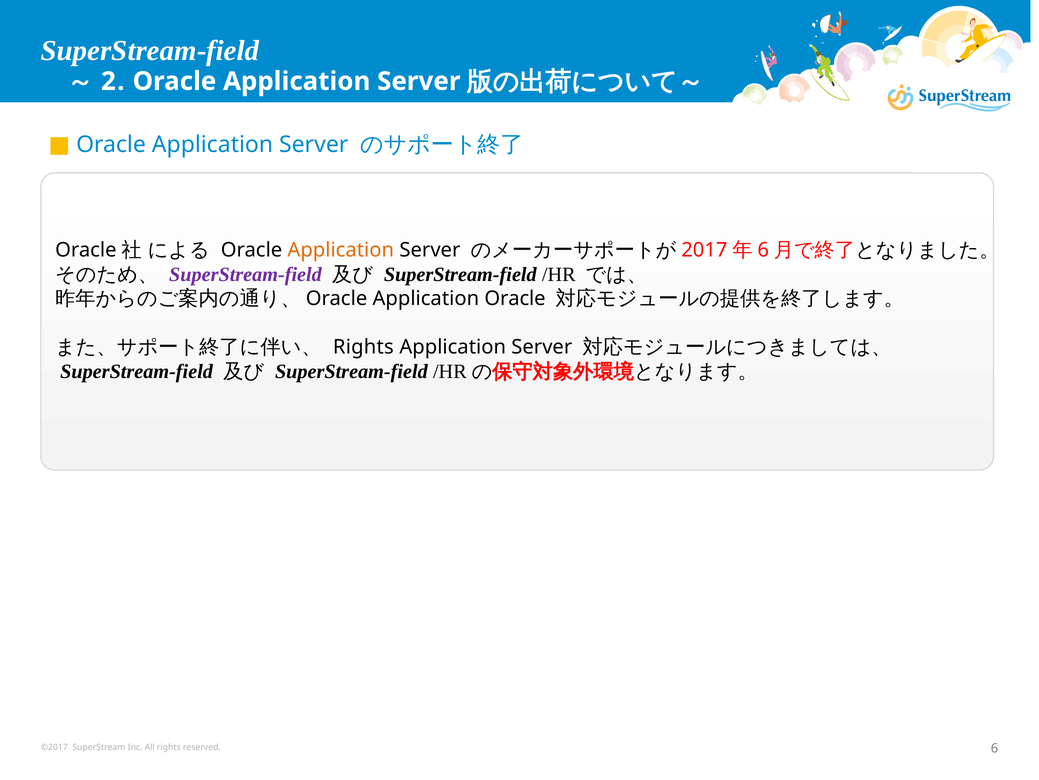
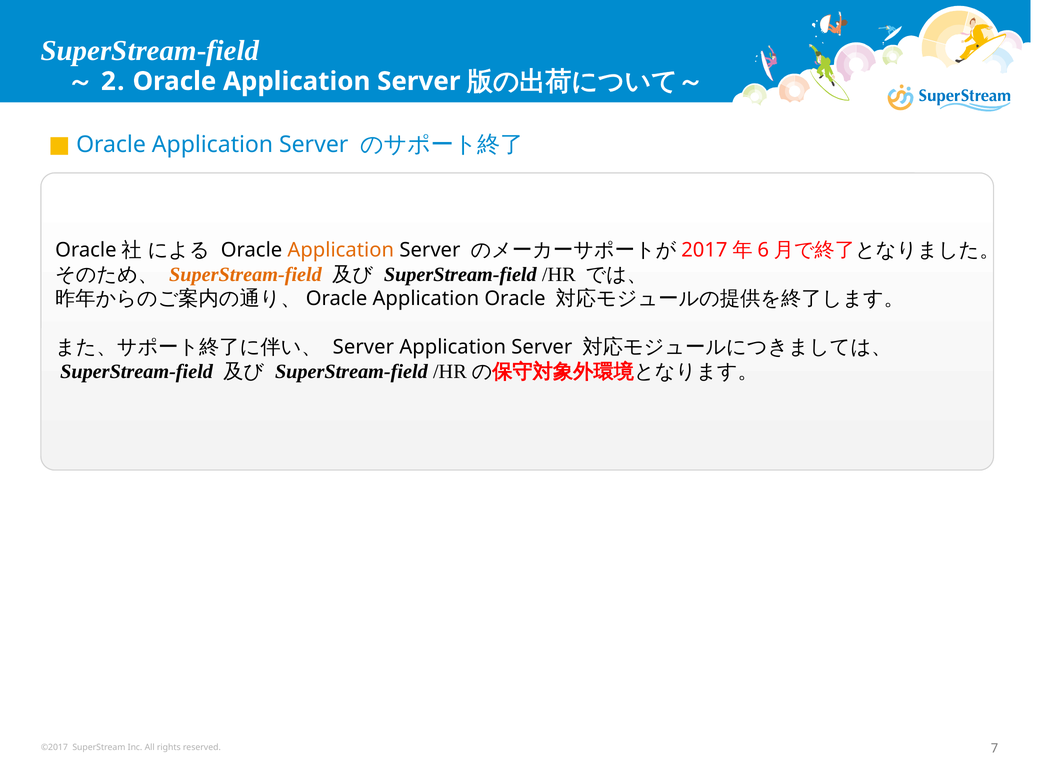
SuperStream-field colour: purple -> orange (245, 274)
Rights: Rights -> Server (363, 347)
6: 6 -> 7 (995, 748)
